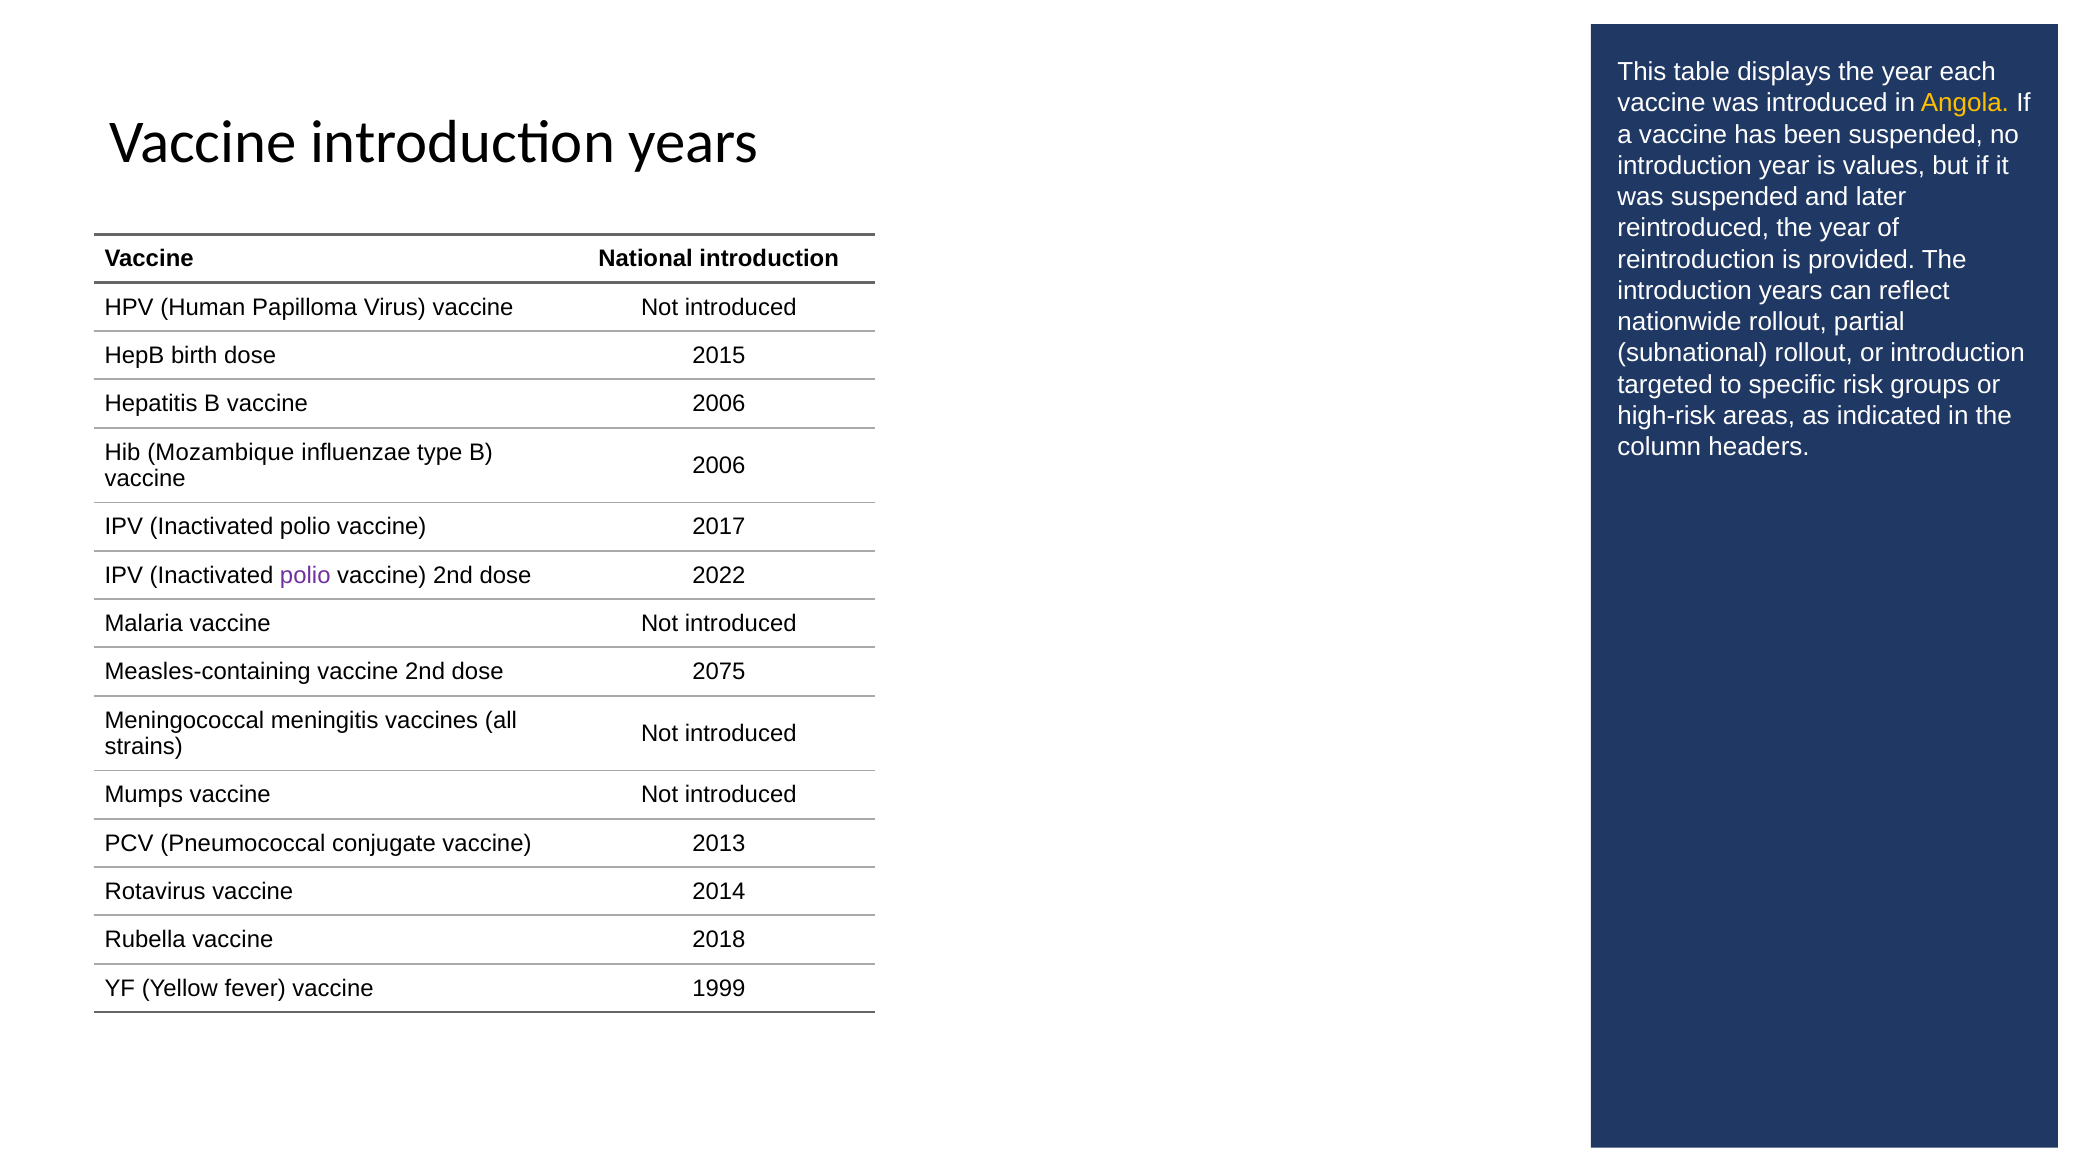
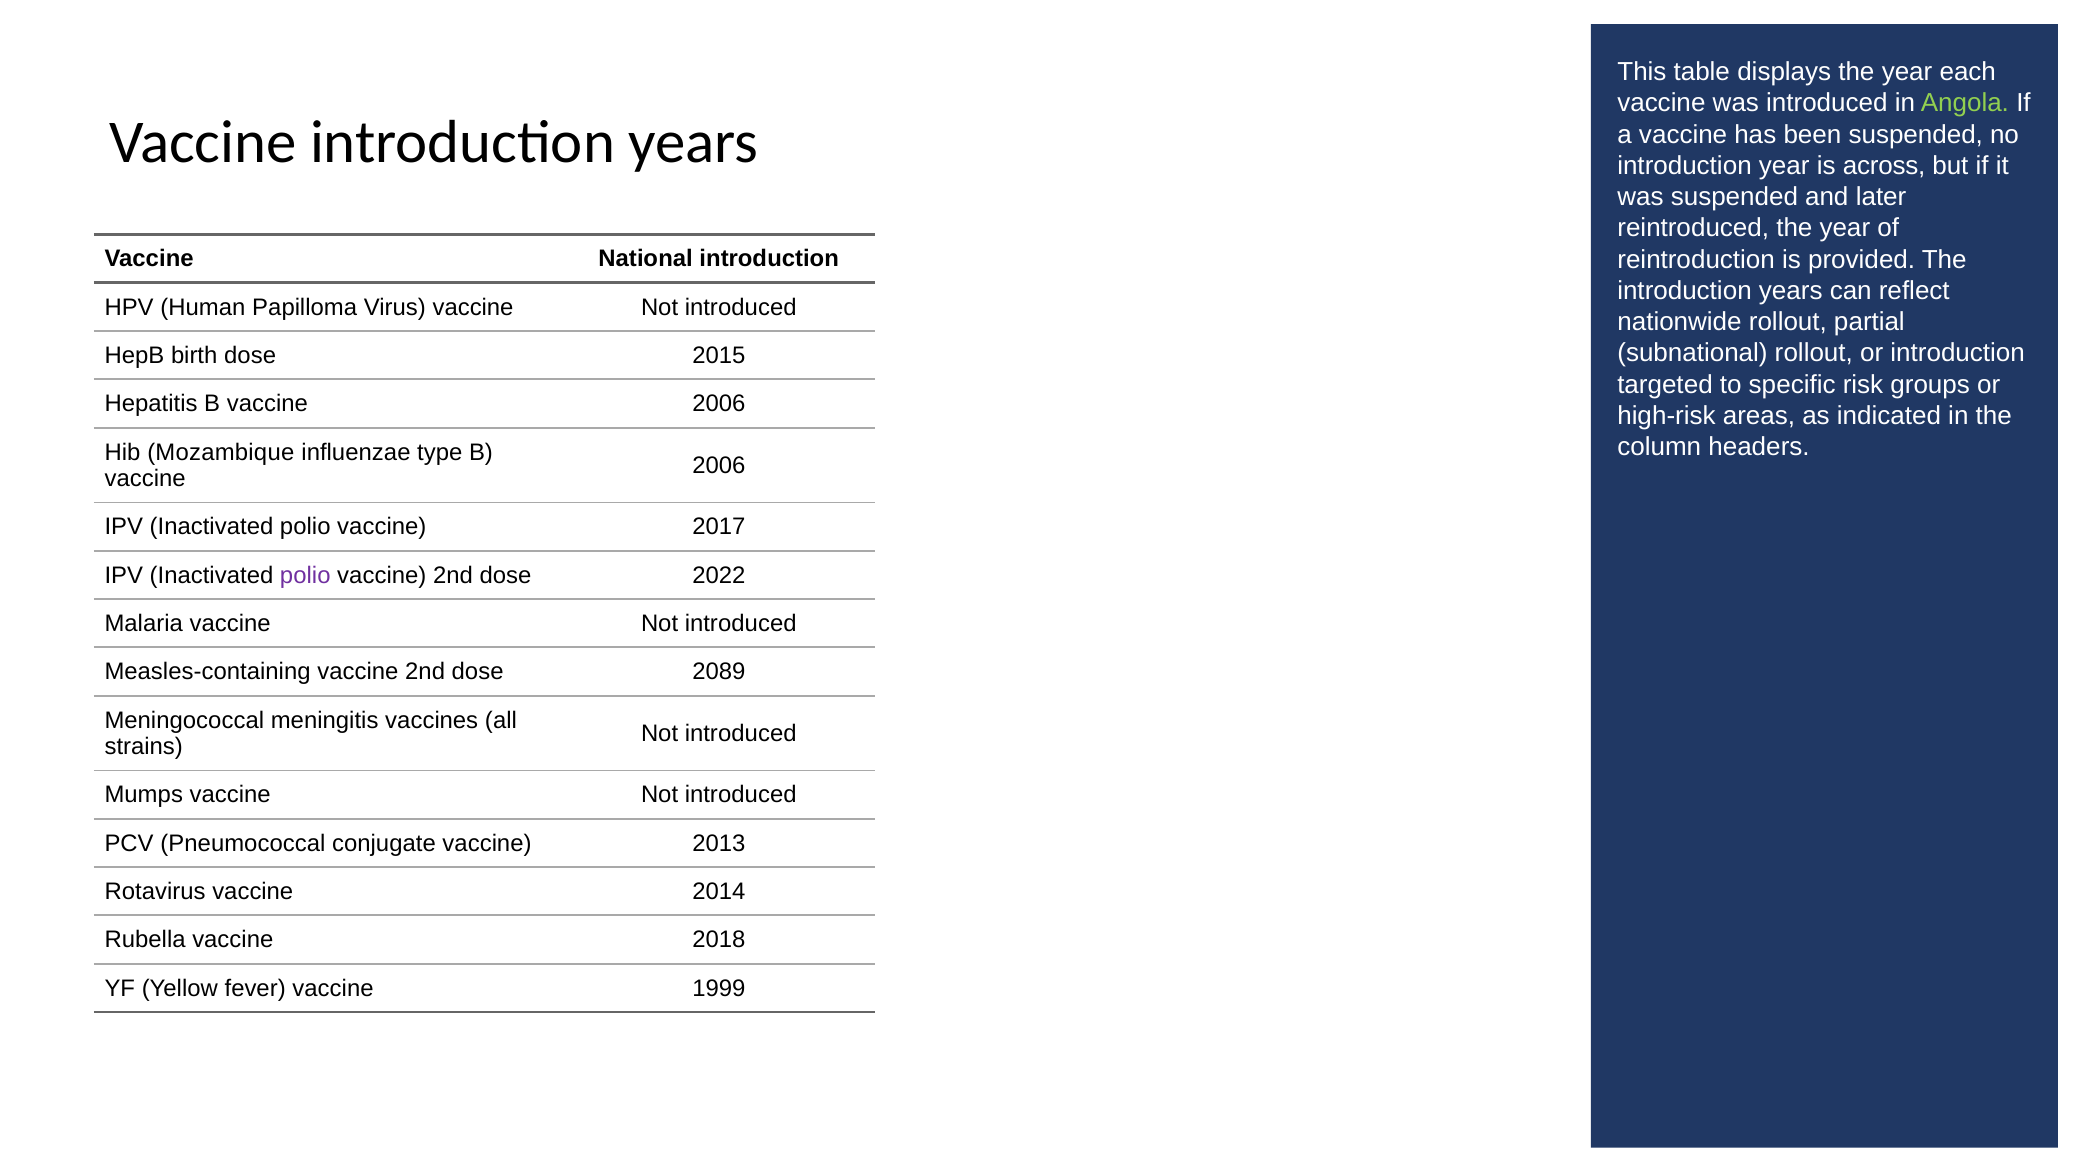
Angola colour: yellow -> light green (1965, 103)
values: values -> across (1884, 166)
2075: 2075 -> 2089 (719, 672)
